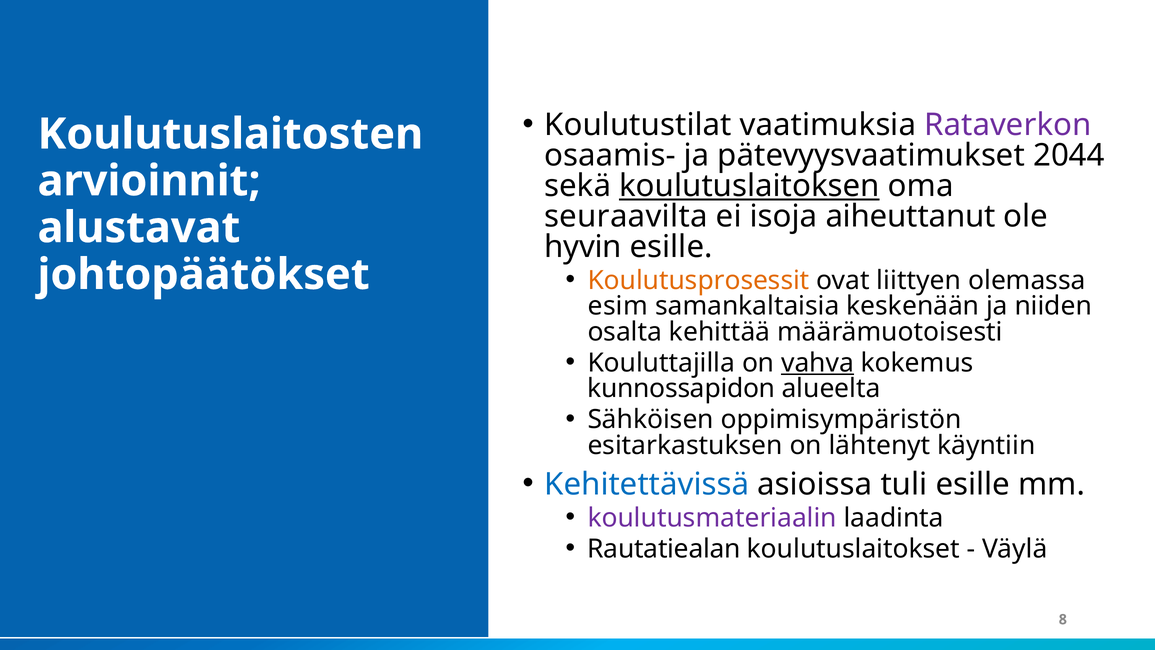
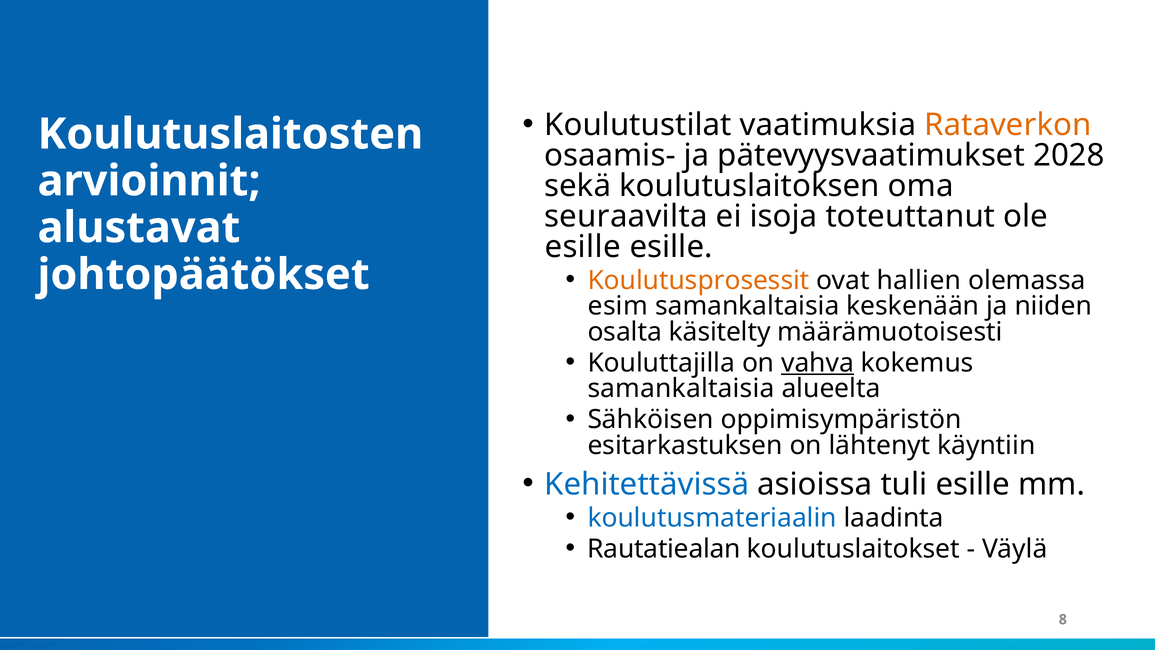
Rataverkon colour: purple -> orange (1008, 125)
2044: 2044 -> 2028 (1069, 155)
koulutuslaitoksen underline: present -> none (749, 186)
aiheuttanut: aiheuttanut -> toteuttanut (910, 216)
hyvin: hyvin -> esille (583, 247)
liittyen: liittyen -> hallien (919, 280)
kehittää: kehittää -> käsitelty (720, 332)
kunnossapidon: kunnossapidon -> samankaltaisia (681, 388)
koulutusmateriaalin colour: purple -> blue (712, 518)
